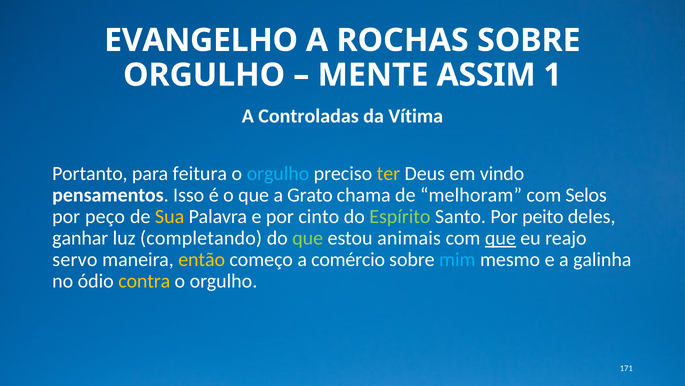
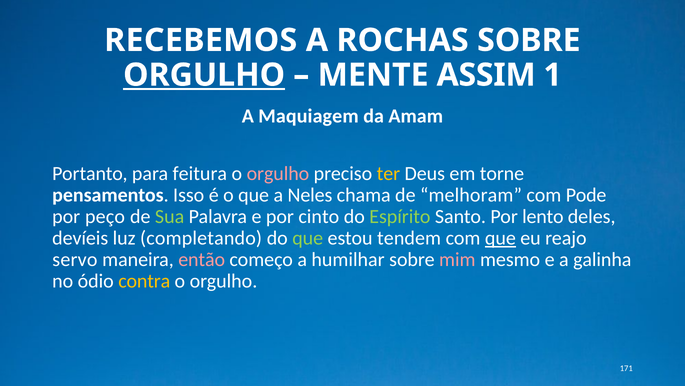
EVANGELHO: EVANGELHO -> RECEBEMOS (201, 40)
ORGULHO underline: none -> present (204, 75)
Controladas: Controladas -> Maquiagem (309, 116)
Vítima: Vítima -> Amam (416, 116)
orgulho colour: light blue -> pink (278, 173)
vindo: vindo -> torne (502, 173)
Grato: Grato -> Neles (310, 195)
Selos: Selos -> Pode (586, 195)
Sua colour: yellow -> light green (170, 216)
peito: peito -> lento (543, 216)
ganhar: ganhar -> devíeis (80, 238)
animais: animais -> tendem (409, 238)
então colour: yellow -> pink (202, 259)
comércio: comércio -> humilhar (348, 259)
mim colour: light blue -> pink (457, 259)
